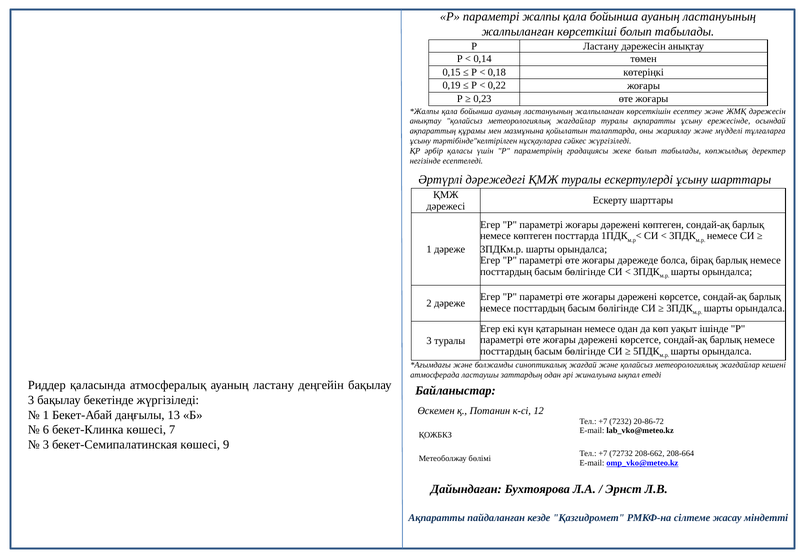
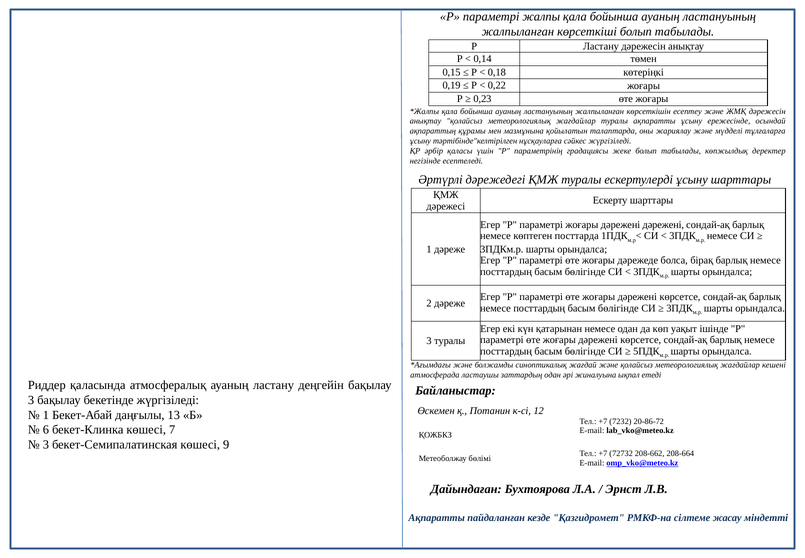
дәрежені көптеген: көптеген -> дәрежені (663, 224)
